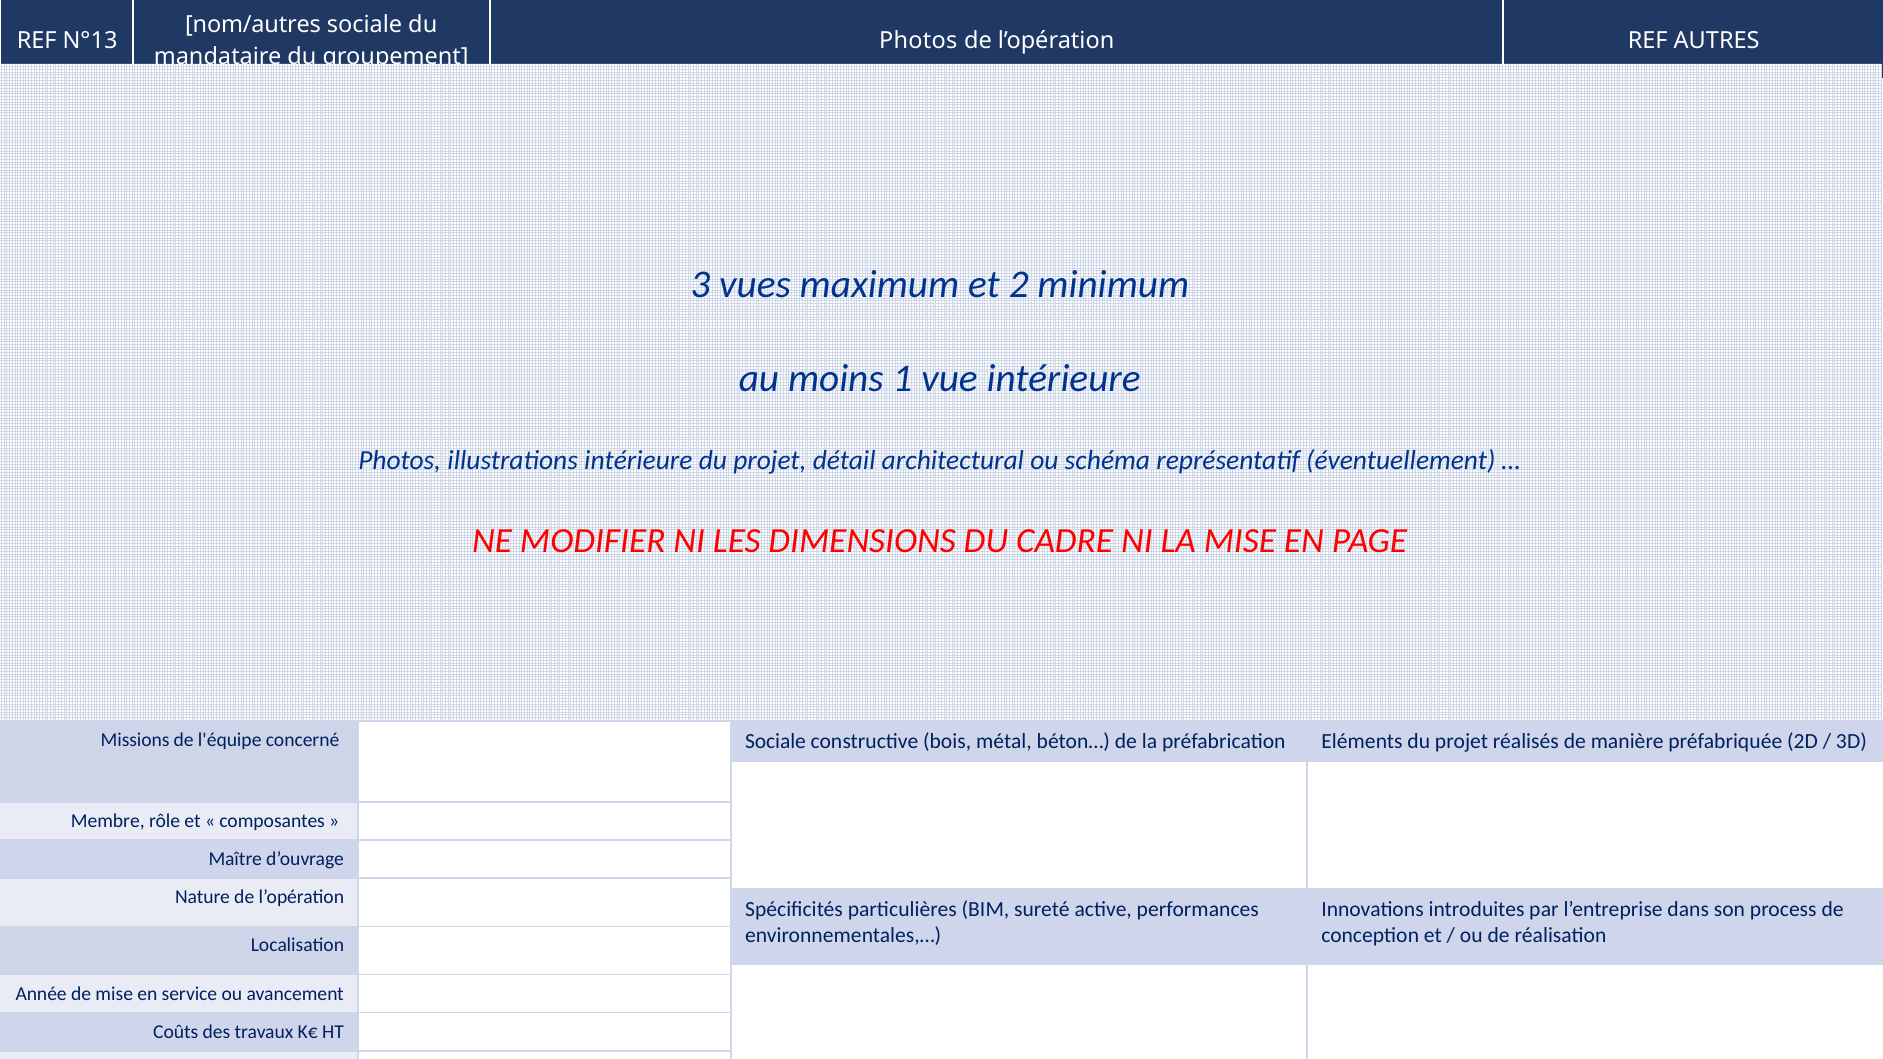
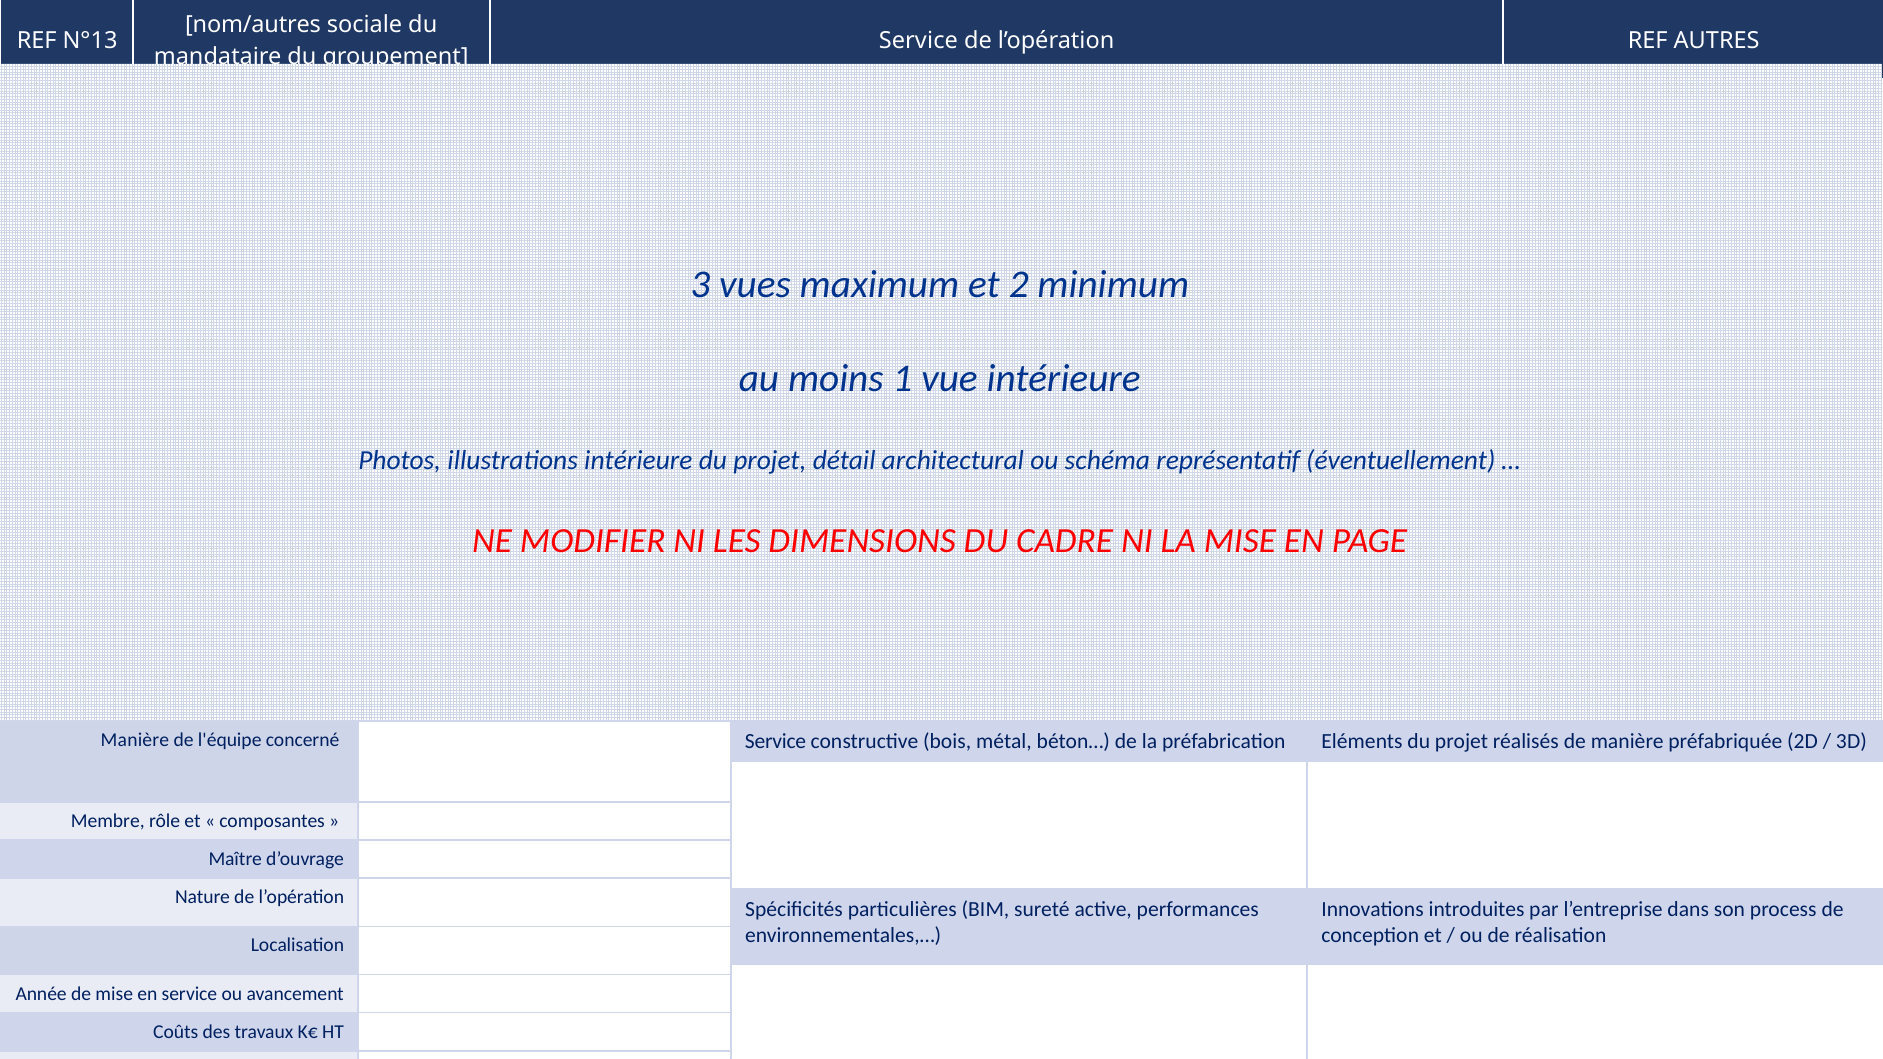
Photos: Photos -> Service (918, 40)
Missions: Missions -> Manière (135, 740)
concerné Sociale: Sociale -> Service (776, 741)
